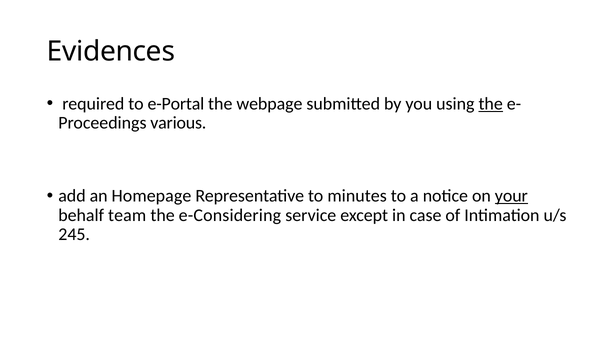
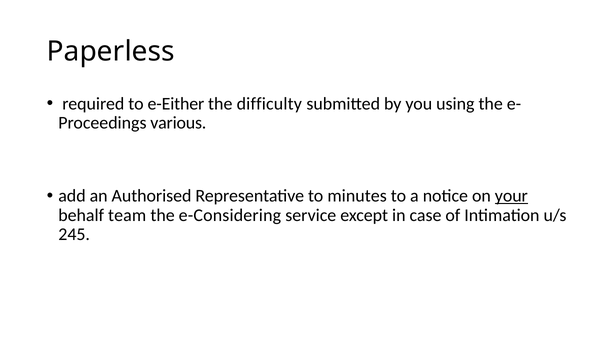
Evidences: Evidences -> Paperless (111, 52)
e-Portal: e-Portal -> e-Either (176, 104)
webpage: webpage -> difficulty (269, 104)
the underline: present -> none (491, 104)
Homepage: Homepage -> Authorised (152, 196)
